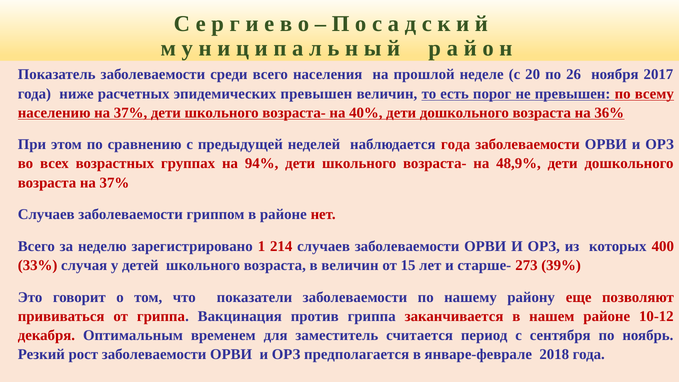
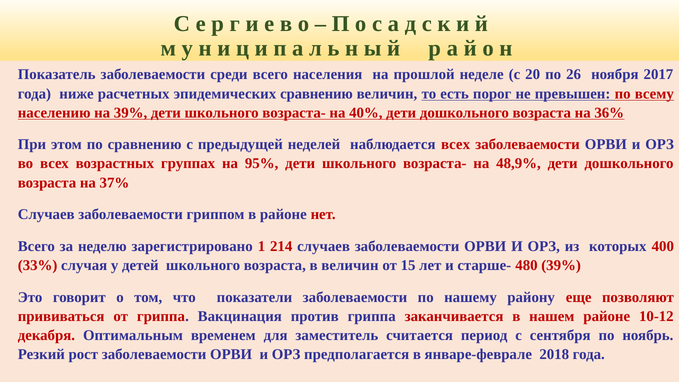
эпидемических превышен: превышен -> сравнению (316, 94)
населению на 37%: 37% -> 39% (131, 113)
наблюдается года: года -> всех (456, 144)
94%: 94% -> 95% (262, 164)
273: 273 -> 480 (526, 265)
